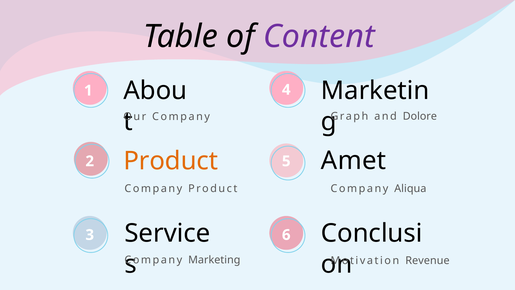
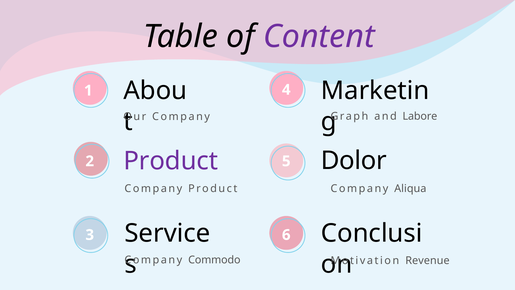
Dolore: Dolore -> Labore (420, 116)
Amet: Amet -> Dolor (354, 161)
Product colour: orange -> purple (171, 161)
Marketing: Marketing -> Commodo (214, 260)
